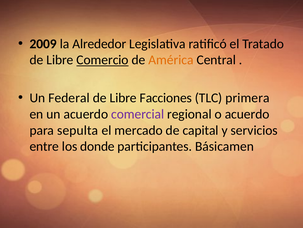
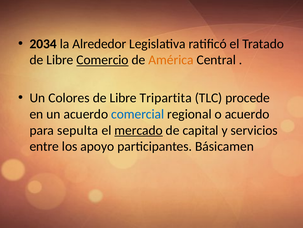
2009: 2009 -> 2034 (43, 44)
Federal: Federal -> Colores (69, 98)
Facciones: Facciones -> Tripartita (166, 98)
primera: primera -> procede (248, 98)
comercial colour: purple -> blue (138, 114)
mercado underline: none -> present (139, 130)
donde: donde -> apoyo (97, 146)
